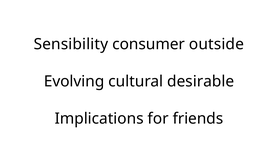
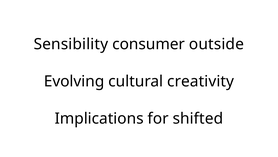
desirable: desirable -> creativity (201, 81)
friends: friends -> shifted (198, 118)
